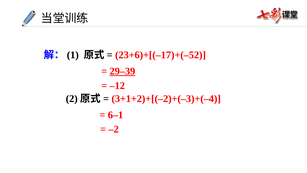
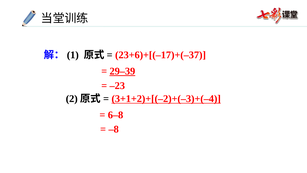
23+6)+[(–17)+(–52: 23+6)+[(–17)+(–52 -> 23+6)+[(–17)+(–37 (161, 55)
–12: –12 -> –23 (117, 86)
3+1+2)+[(–2)+(–3)+(–4 underline: none -> present (166, 99)
6–1: 6–1 -> 6–8 (116, 115)
–2: –2 -> –8 (114, 129)
